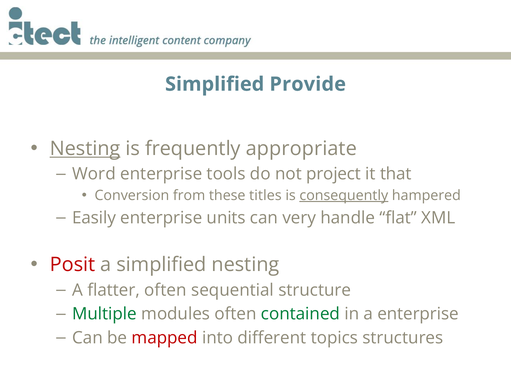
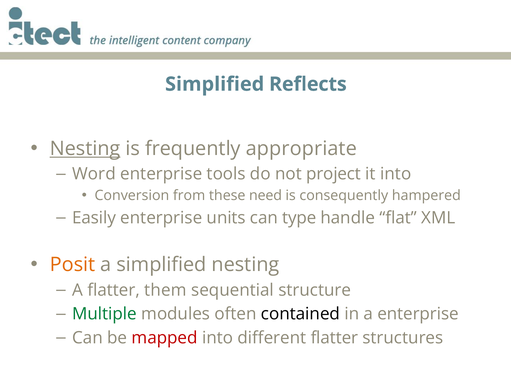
Provide: Provide -> Reflects (308, 84)
it that: that -> into (396, 174)
titles: titles -> need (266, 195)
consequently underline: present -> none (344, 195)
very: very -> type (299, 217)
Posit colour: red -> orange (73, 264)
flatter often: often -> them (165, 290)
contained colour: green -> black (300, 313)
different topics: topics -> flatter (334, 337)
